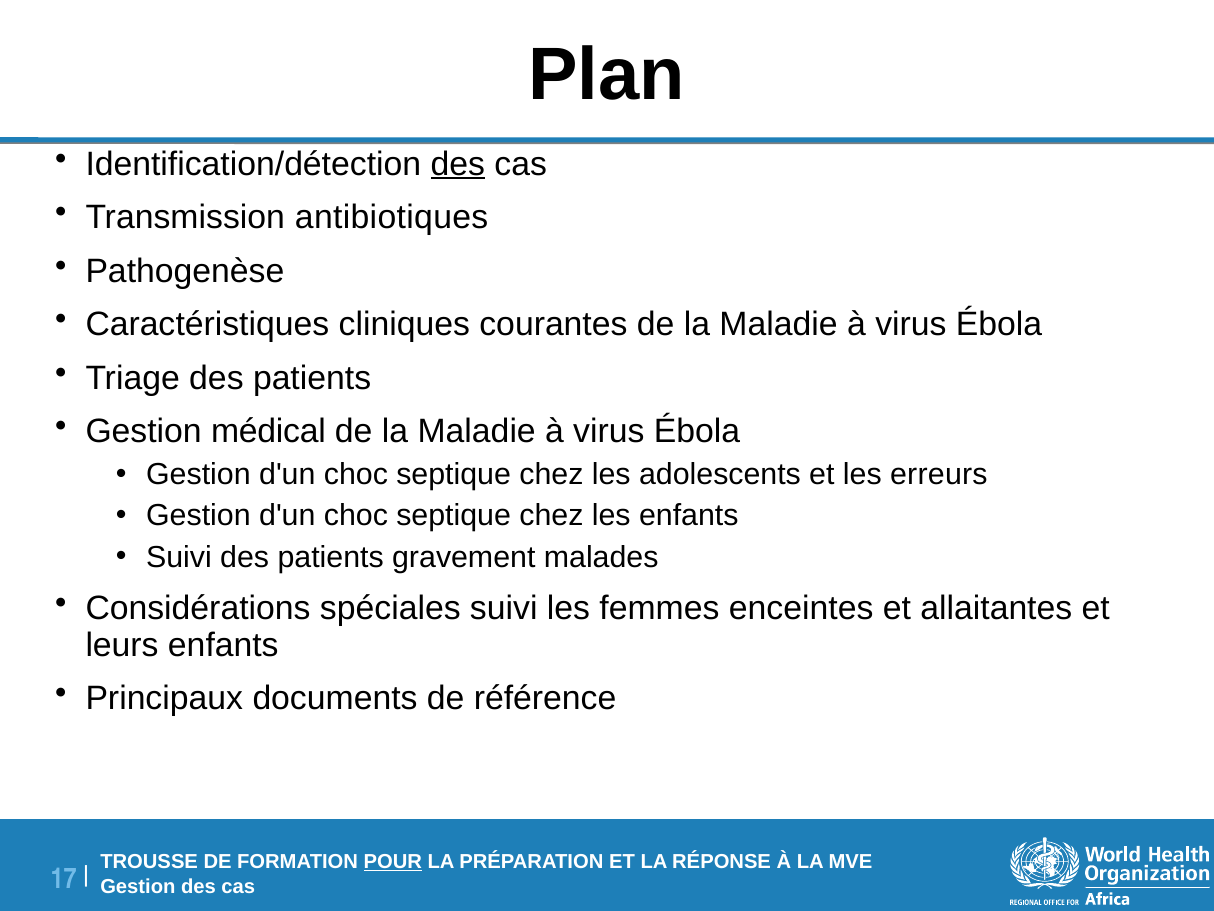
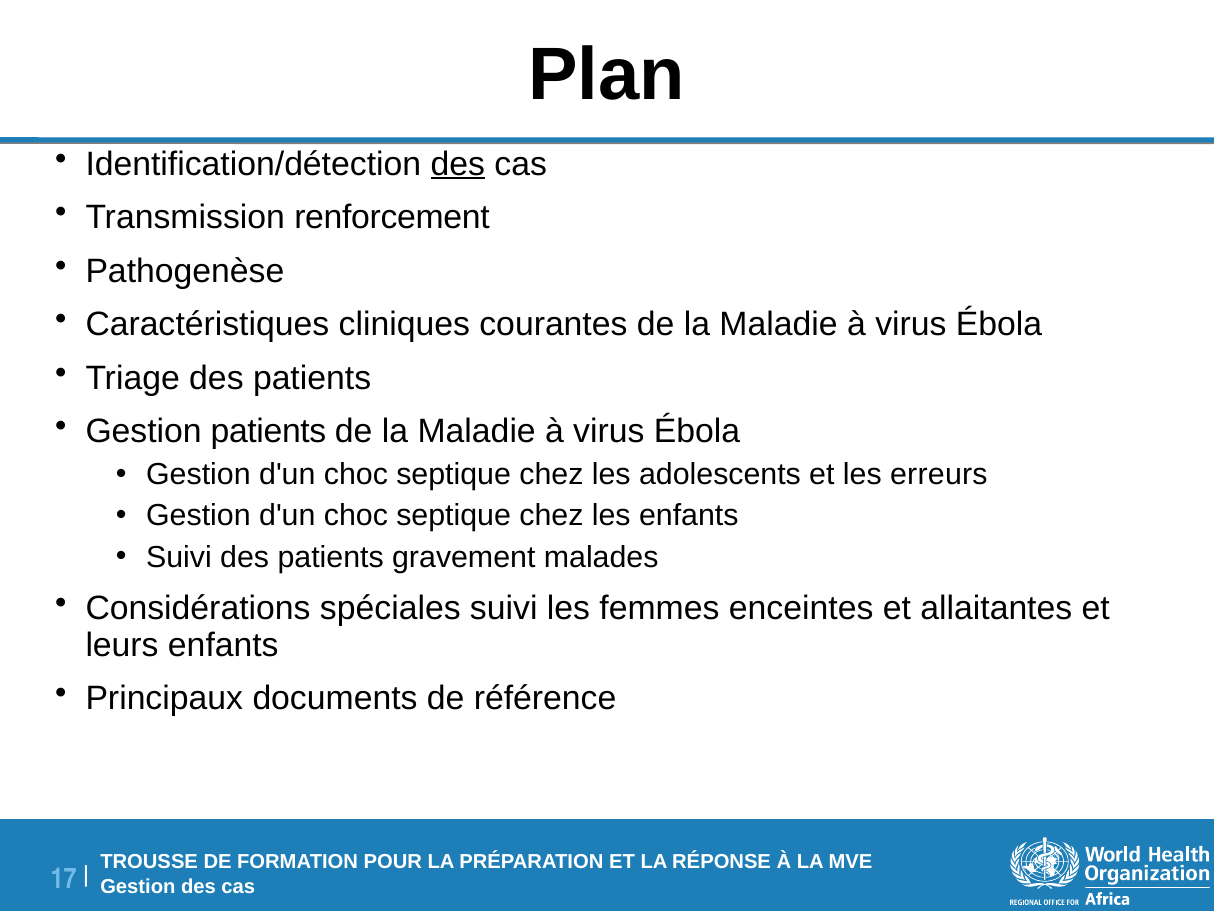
antibiotiques: antibiotiques -> renforcement (392, 217)
Gestion médical: médical -> patients (268, 431)
POUR underline: present -> none (393, 862)
